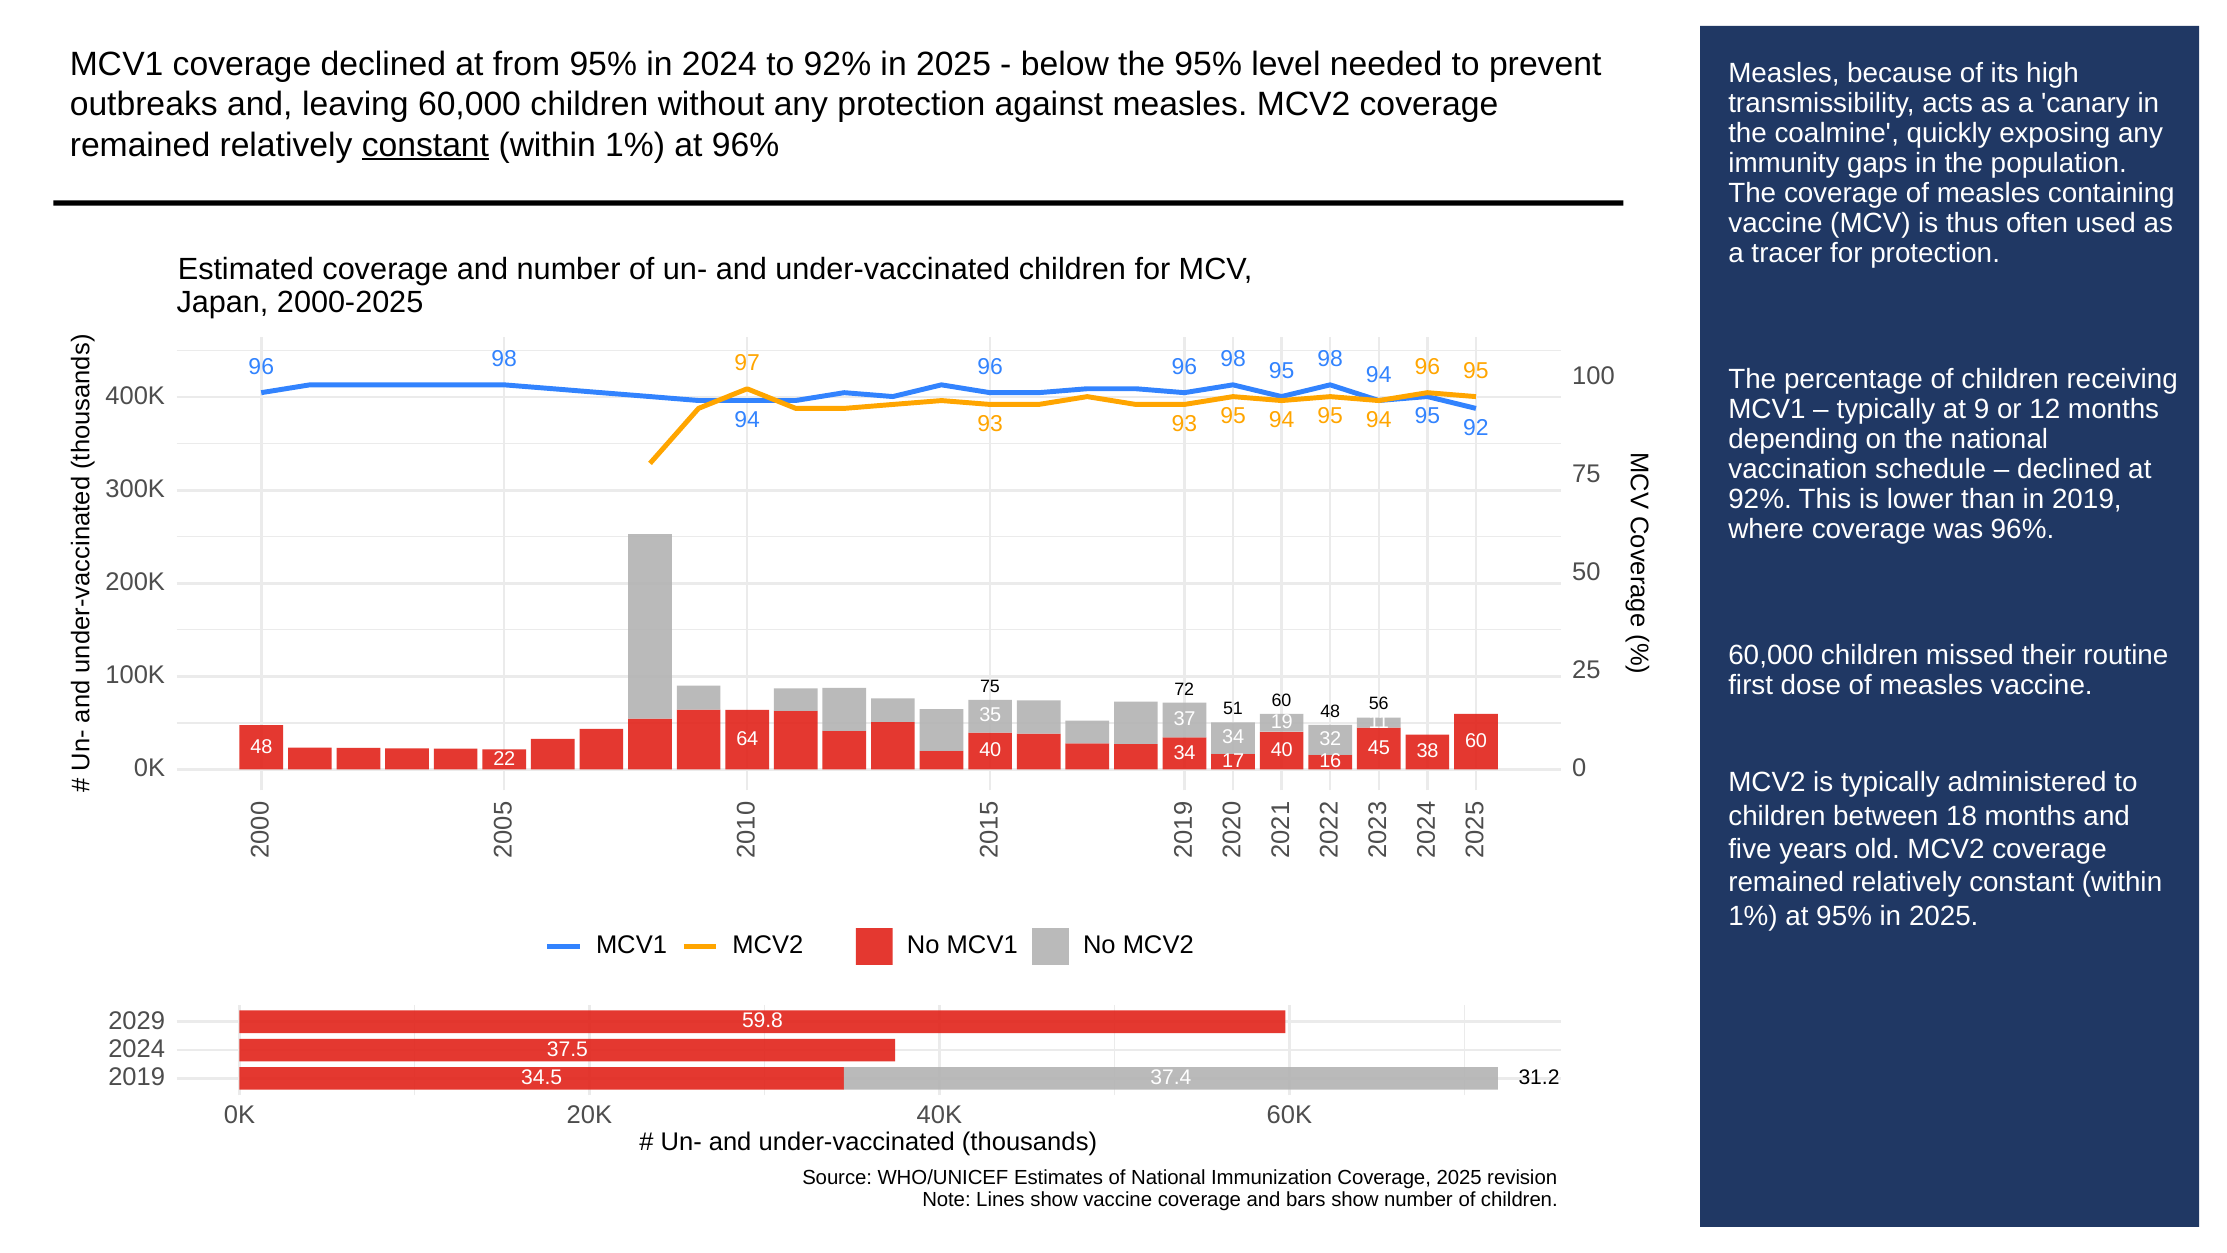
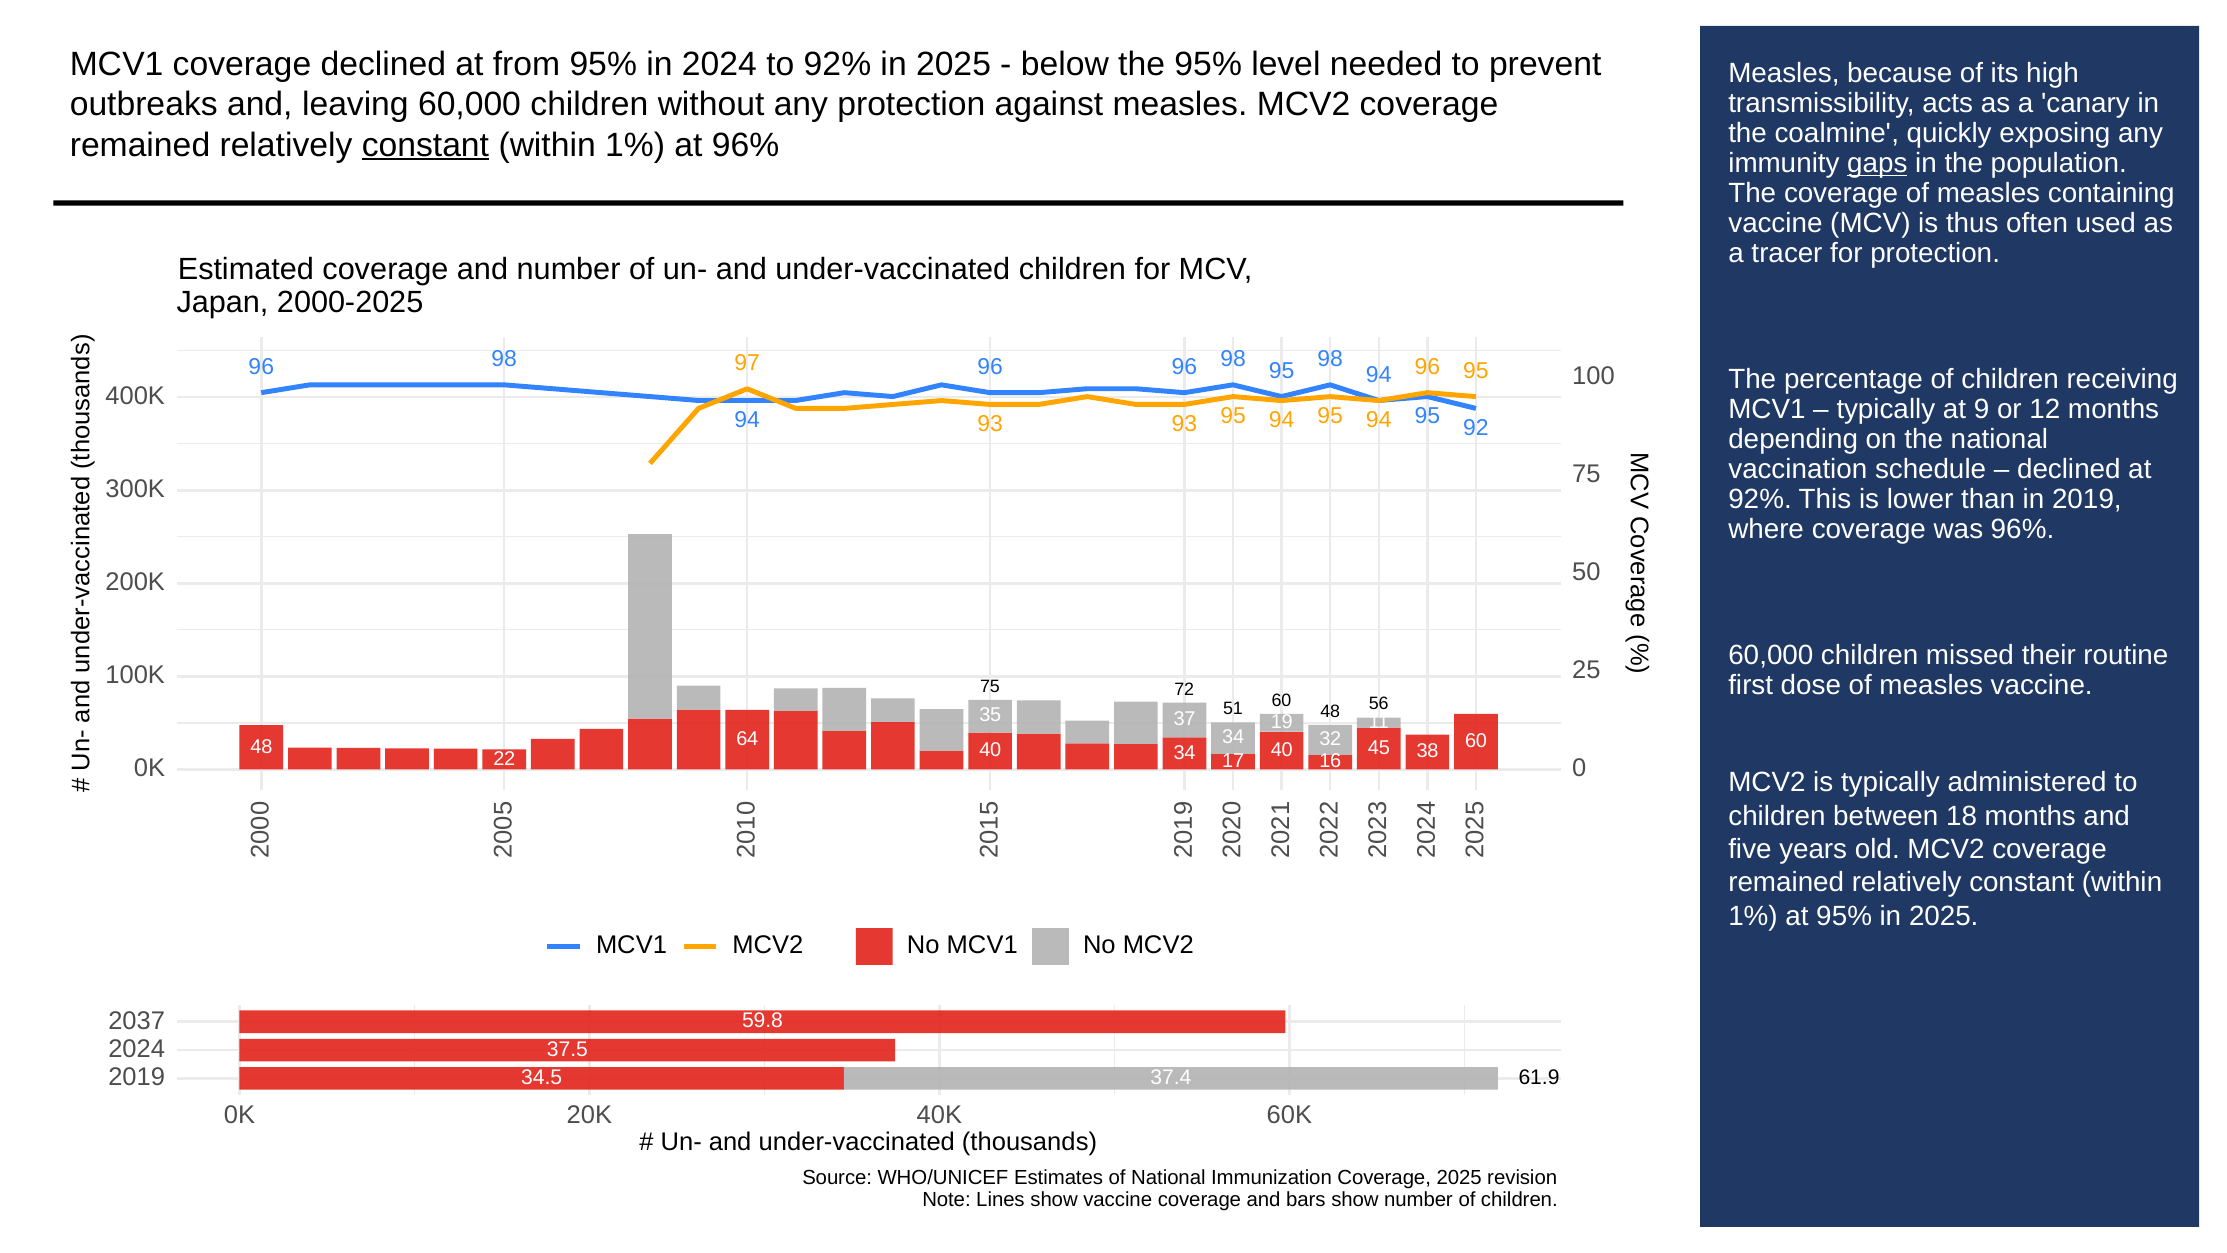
gaps underline: none -> present (1877, 163)
2029: 2029 -> 2037 (137, 1020)
31.2: 31.2 -> 61.9 (1539, 1077)
